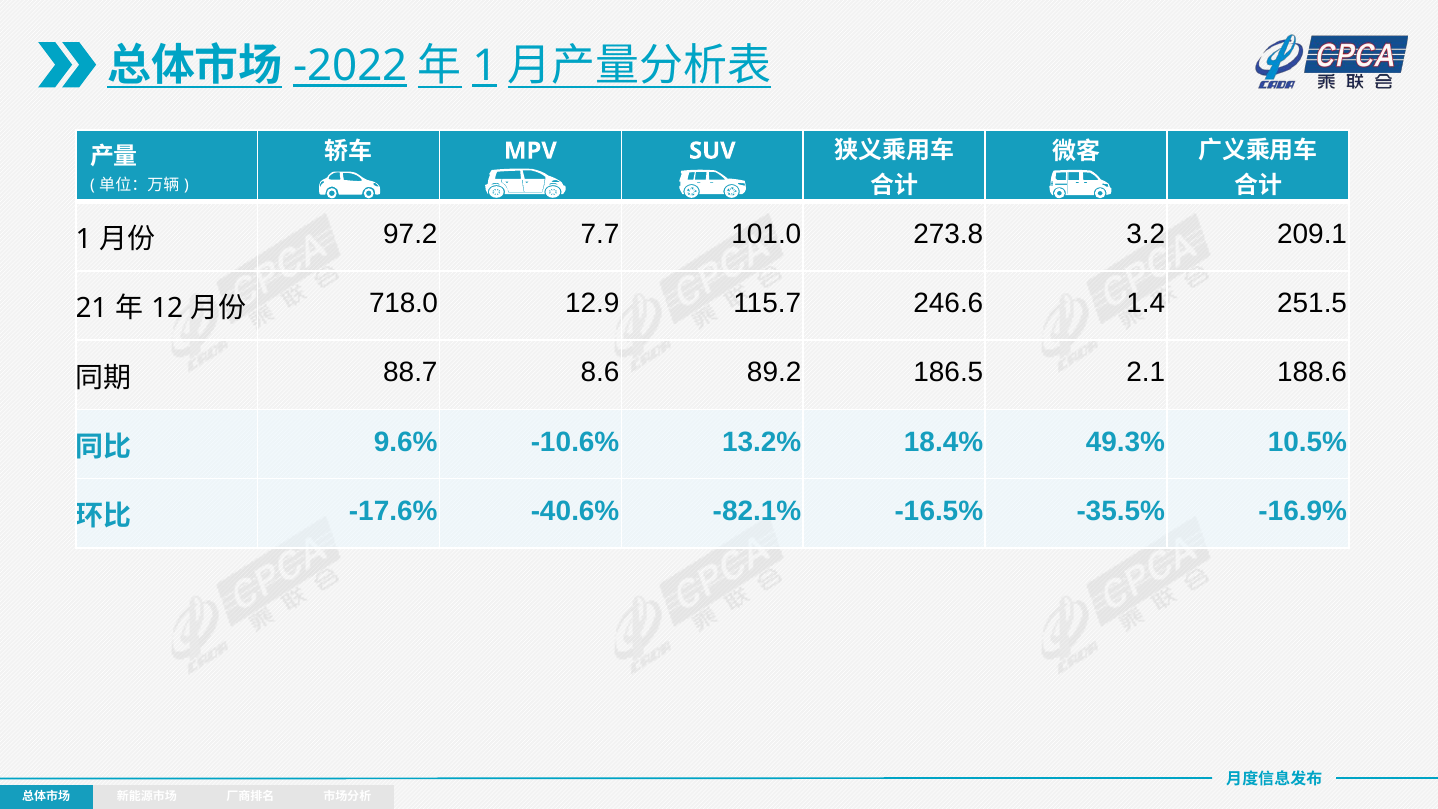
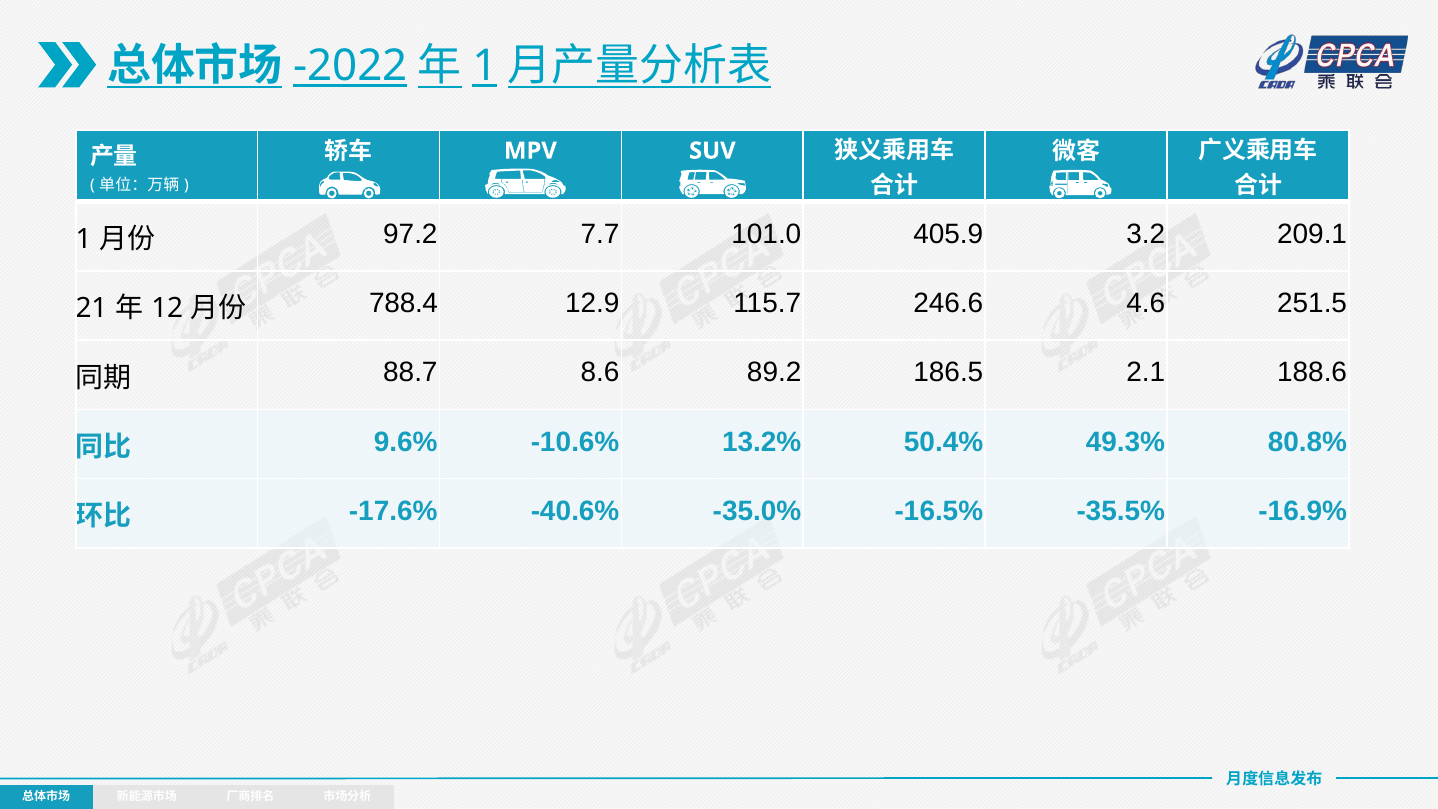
273.8: 273.8 -> 405.9 (948, 234)
718.0: 718.0 -> 788.4 (404, 303)
1.4: 1.4 -> 4.6 (1146, 303)
18.4%: 18.4% -> 50.4% (944, 442)
10.5%: 10.5% -> 80.8% (1307, 442)
-82.1%: -82.1% -> -35.0% (757, 511)
